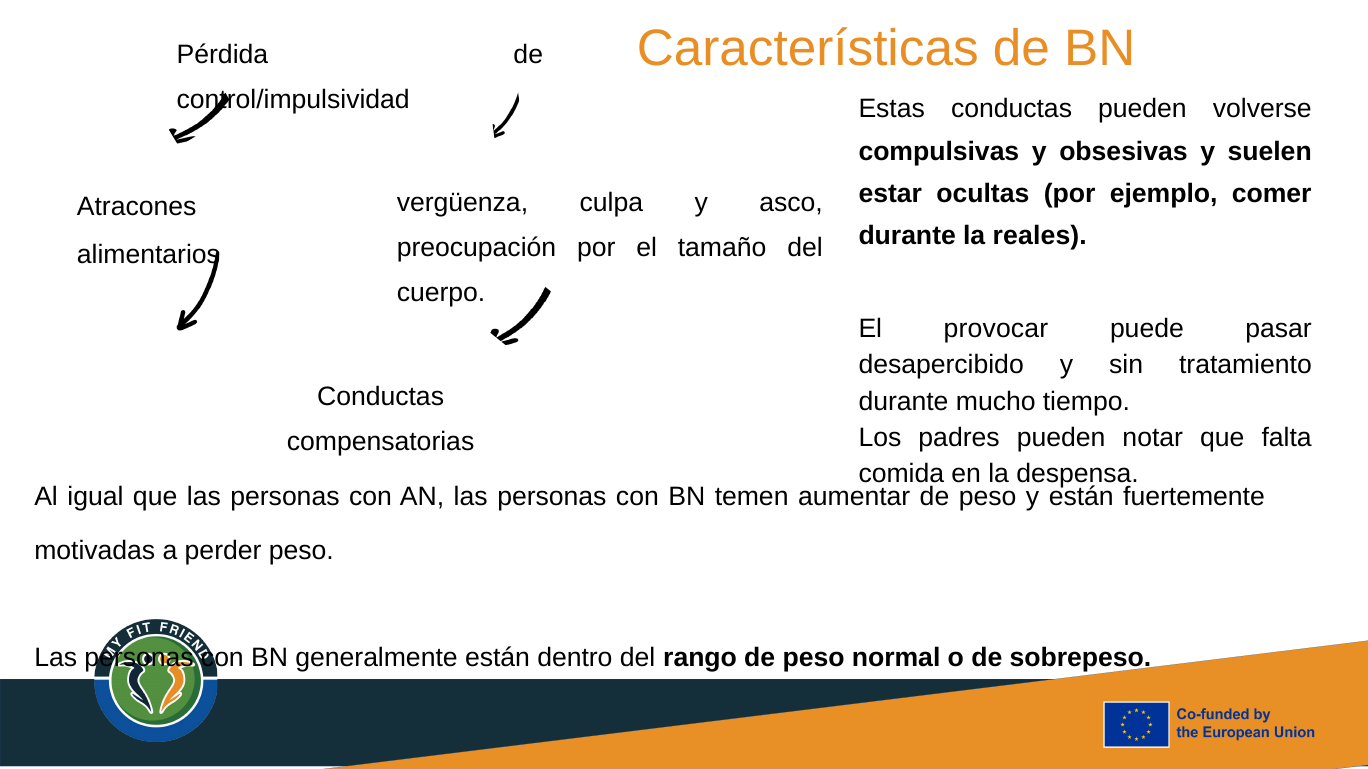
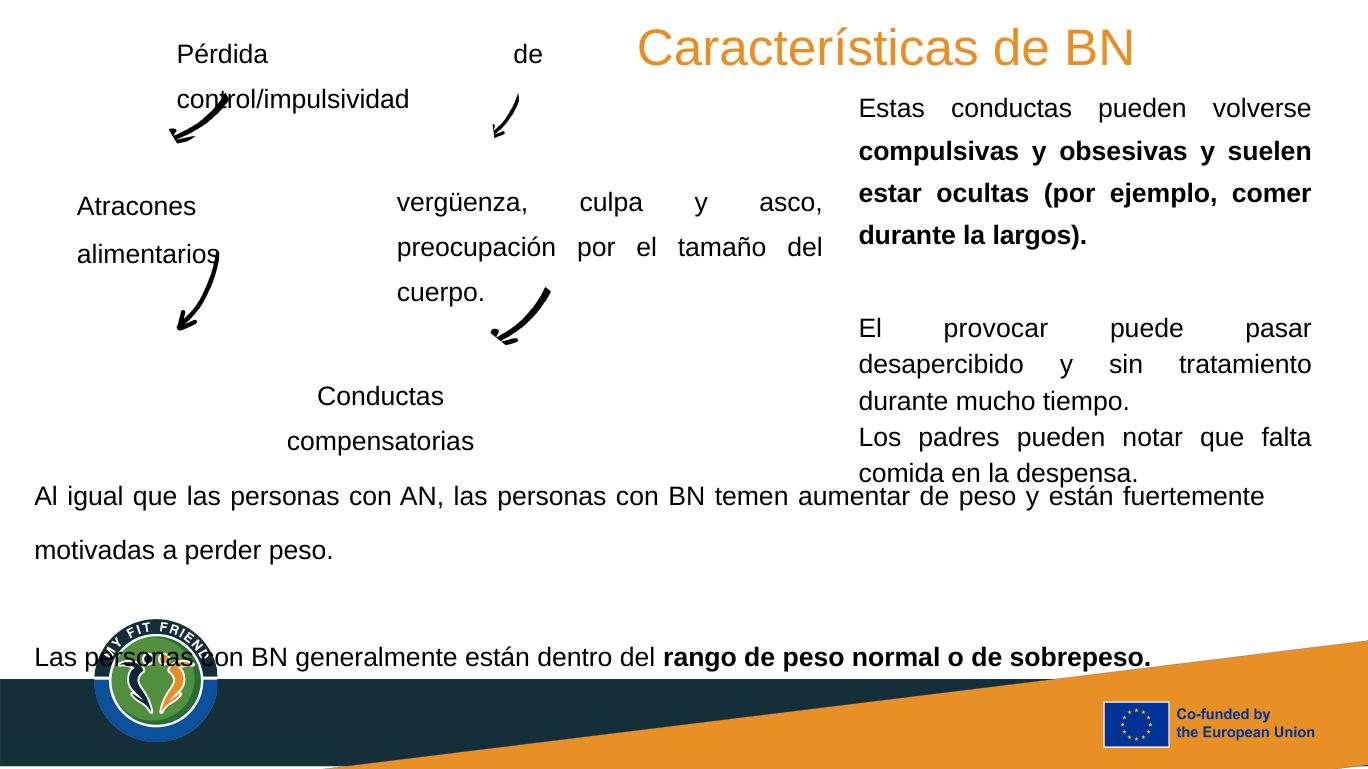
reales: reales -> largos (1040, 236)
